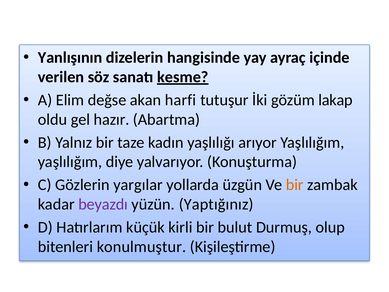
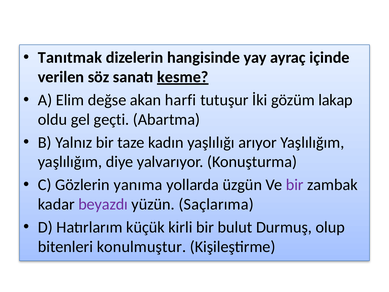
Yanlışının: Yanlışının -> Tanıtmak (70, 58)
hazır: hazır -> geçti (112, 119)
yargılar: yargılar -> yanıma (138, 185)
bir colour: orange -> purple (295, 185)
Yaptığınız: Yaptığınız -> Saçlarıma (216, 204)
